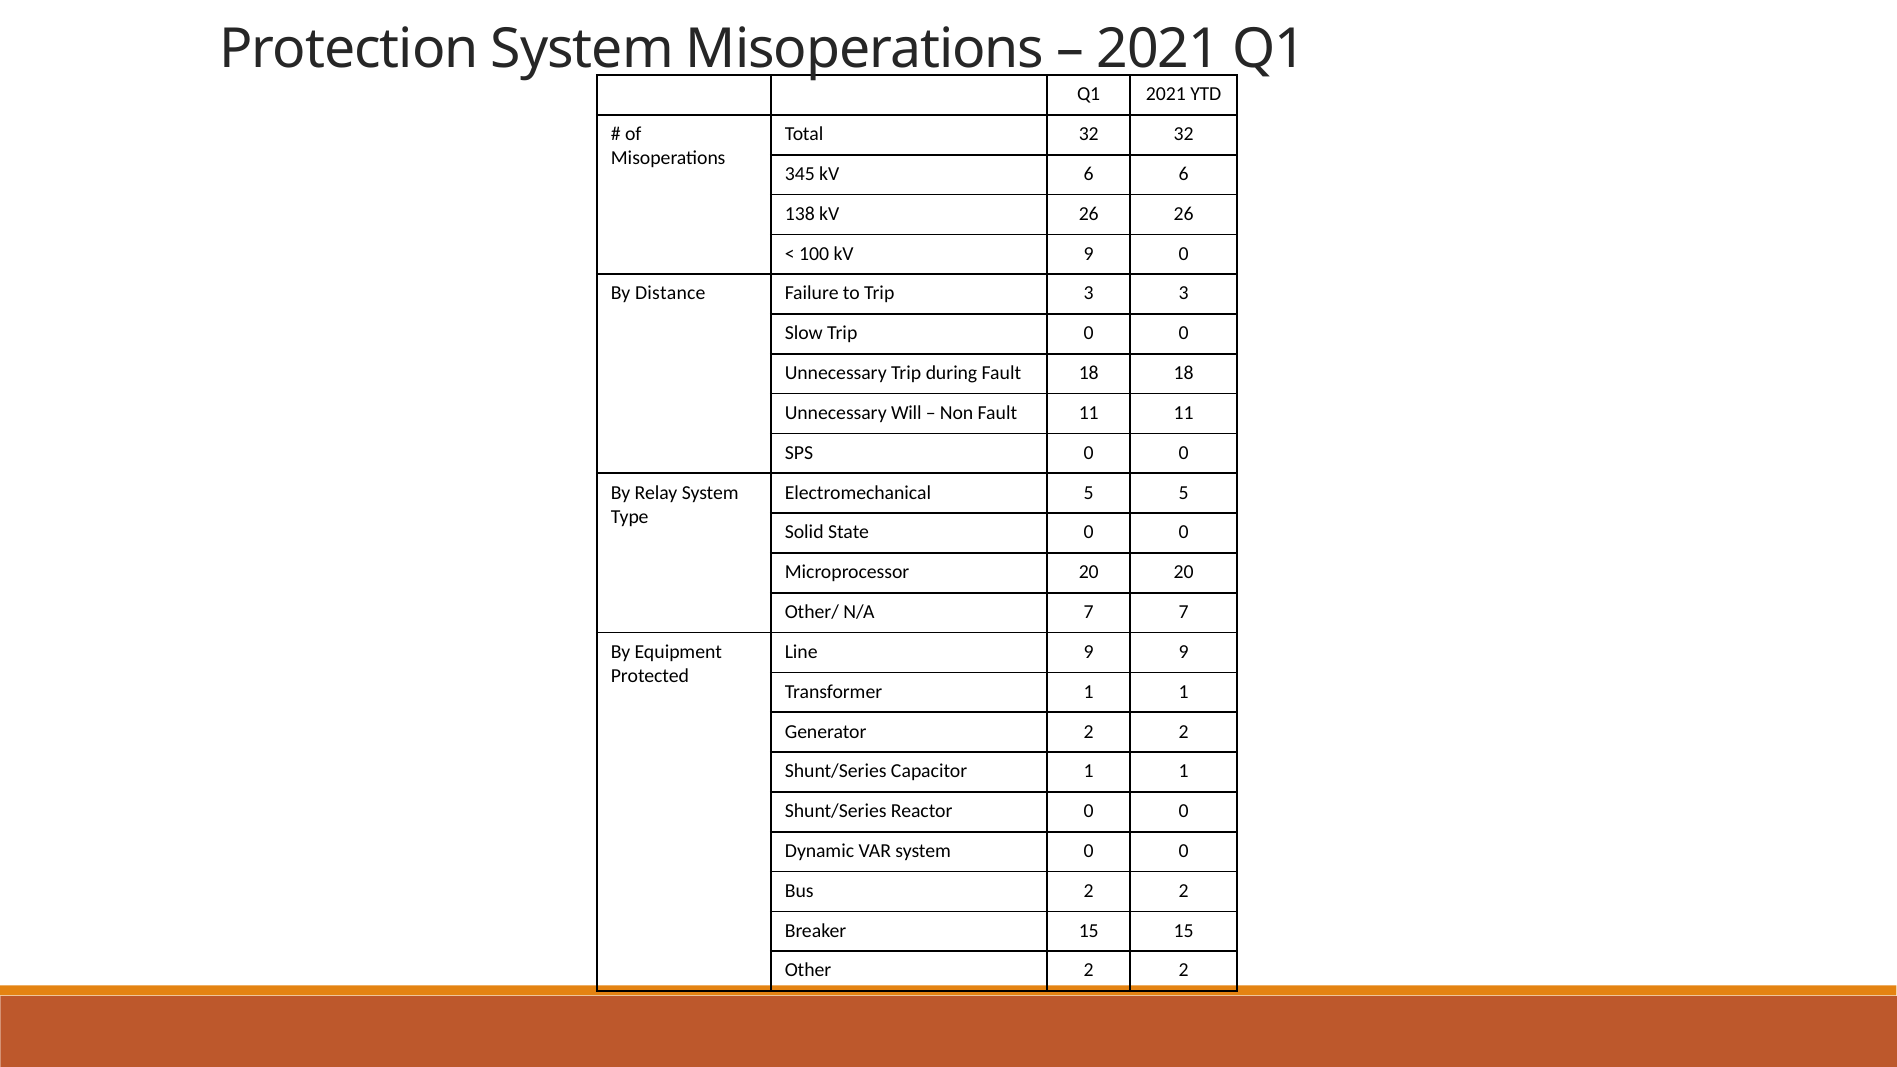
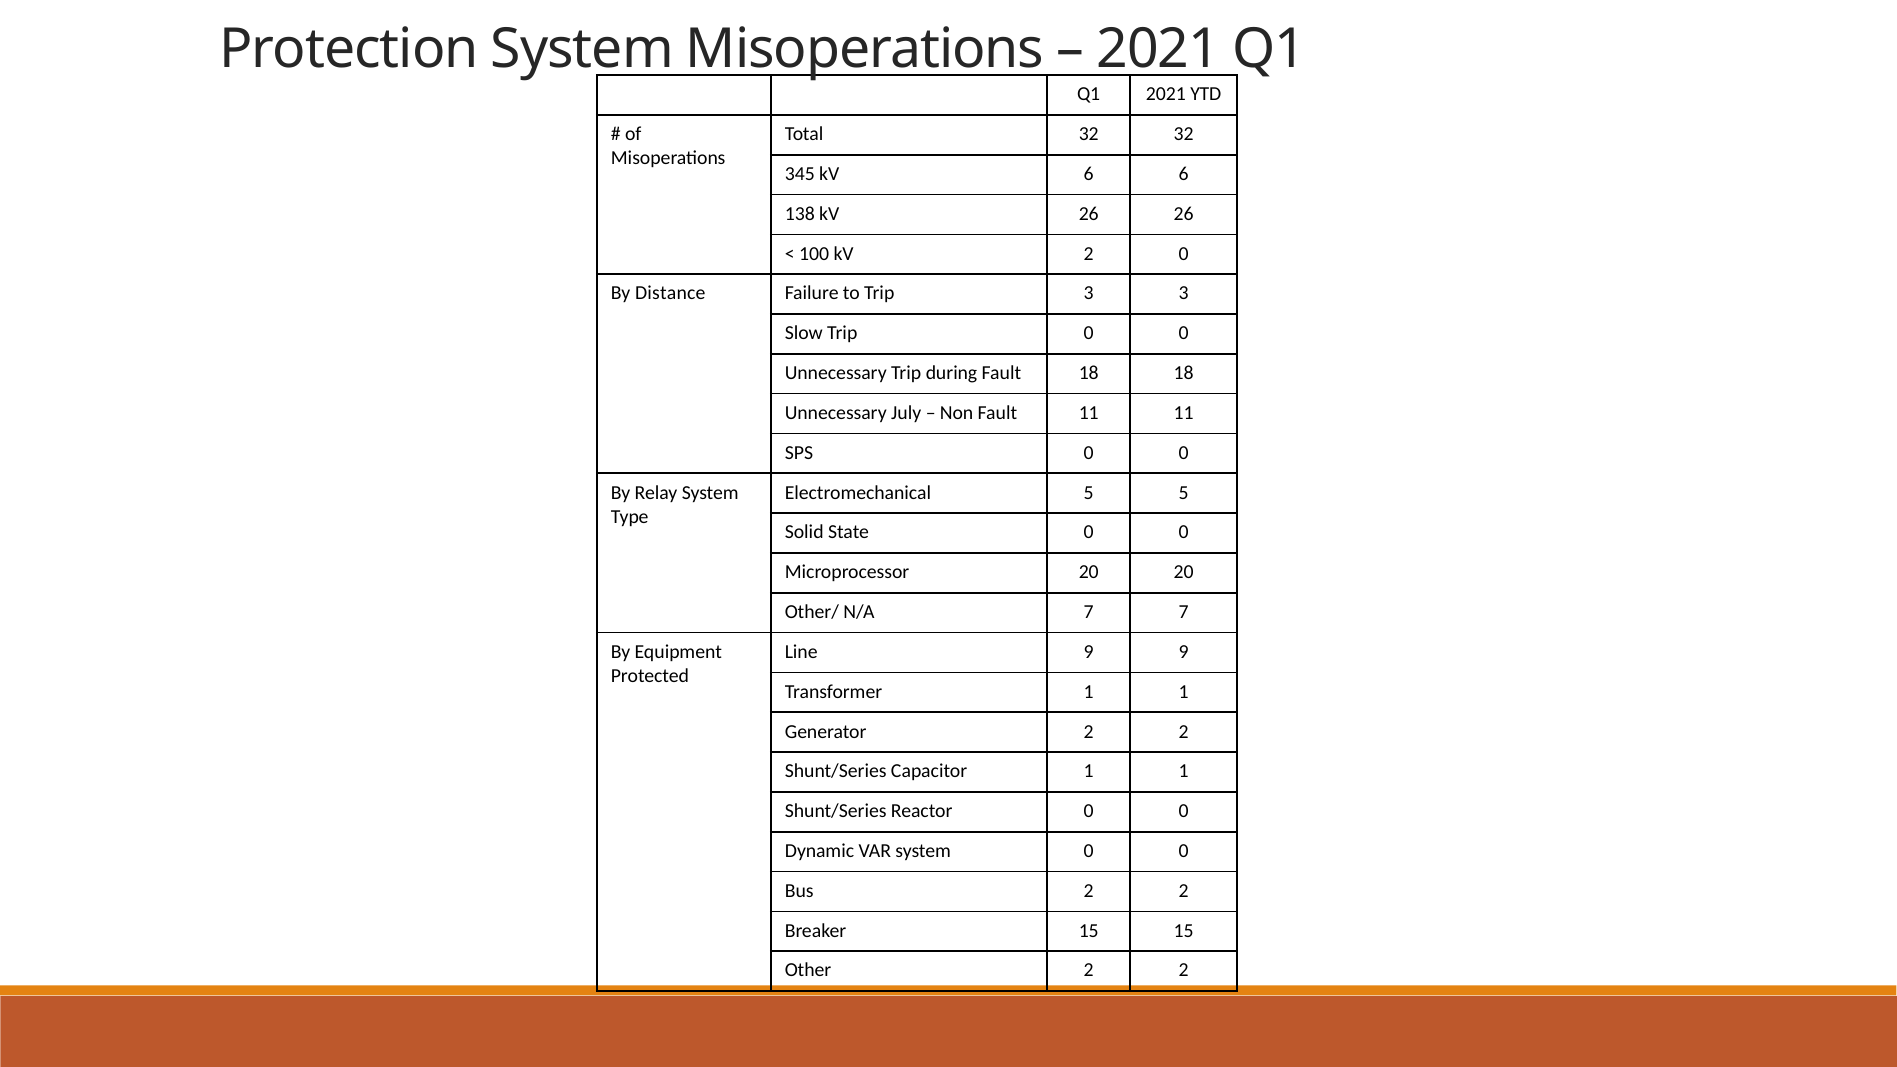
kV 9: 9 -> 2 (1089, 254)
Will: Will -> July (906, 413)
